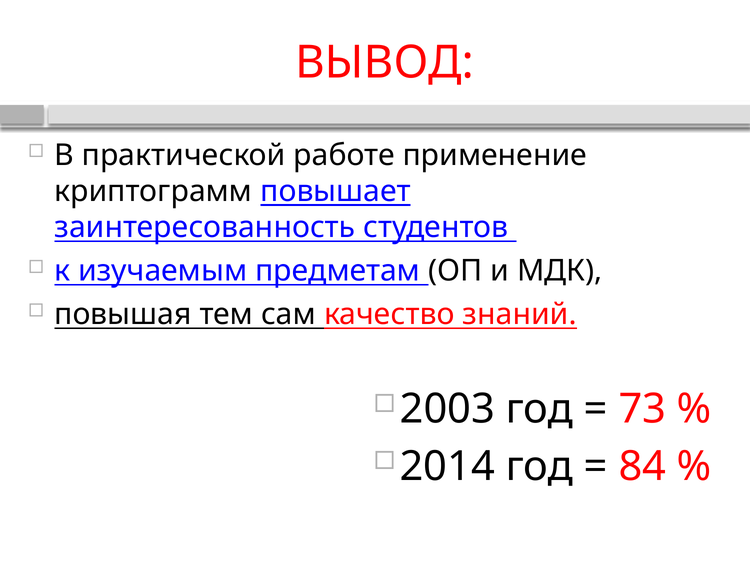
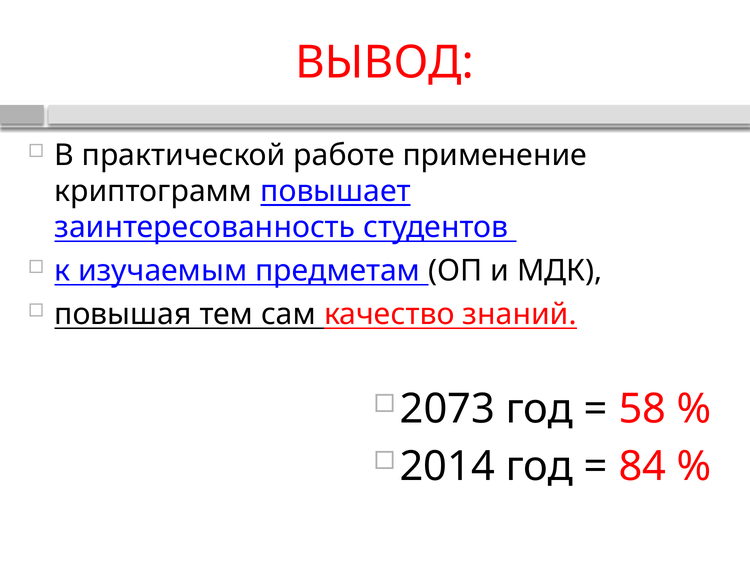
2003: 2003 -> 2073 (447, 410)
73: 73 -> 58 (642, 410)
